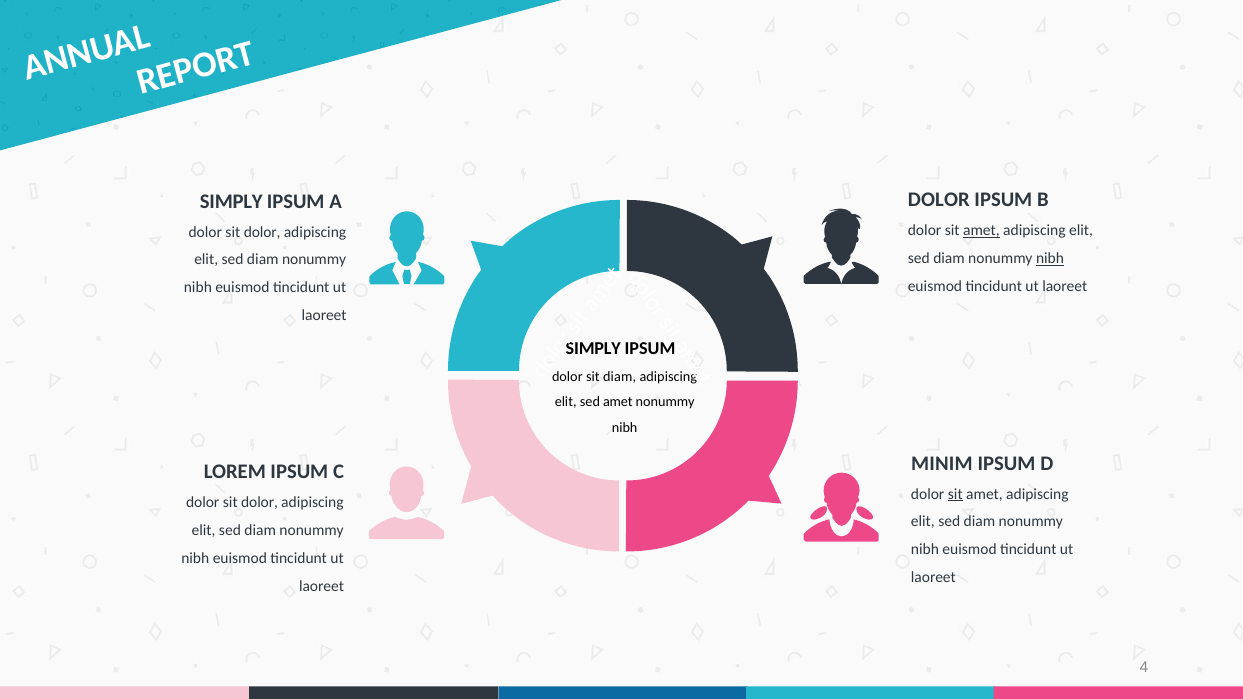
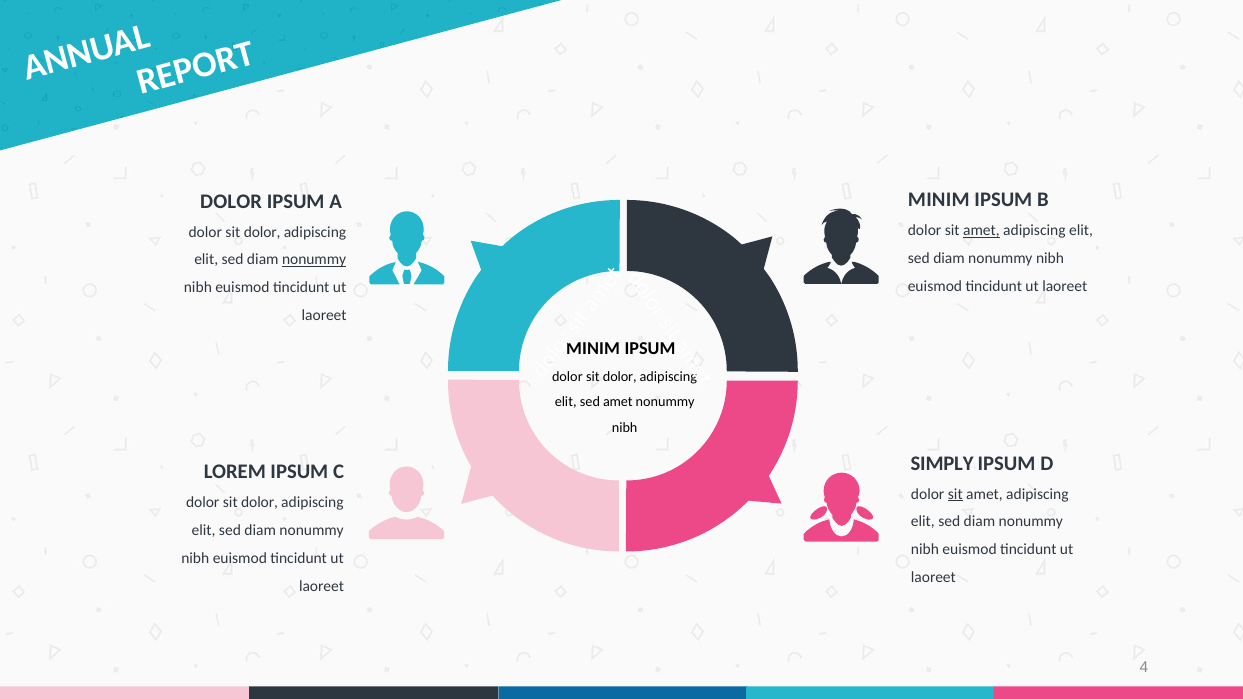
DOLOR: DOLOR -> MINIM (939, 200)
SIMPLY: SIMPLY -> DOLOR (231, 201)
nibh underline: present -> none (1050, 259)
nonummy underline: none -> present (314, 260)
SIMPLY: SIMPLY -> MINIM (593, 349)
diam: diam -> dolor (620, 377)
MINIM: MINIM -> SIMPLY (942, 463)
